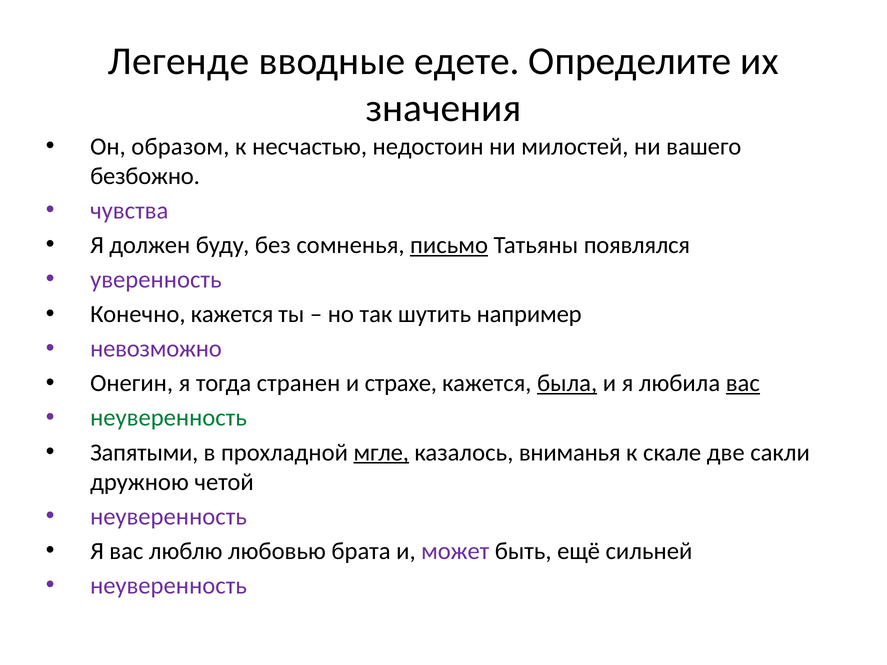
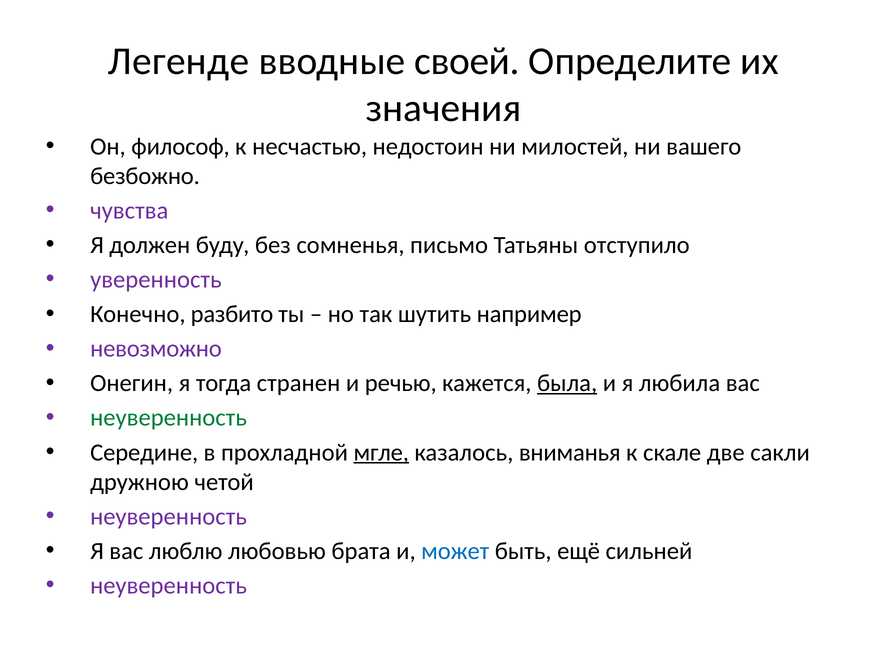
едете: едете -> своей (467, 61)
образом: образом -> философ (181, 147)
письмо underline: present -> none (449, 245)
появлялся: появлялся -> отступило (637, 245)
Конечно кажется: кажется -> разбито (232, 314)
страхе: страхе -> речью (401, 383)
вас underline: present -> none (743, 383)
Запятыми: Запятыми -> Середине (144, 453)
может colour: purple -> blue (455, 551)
